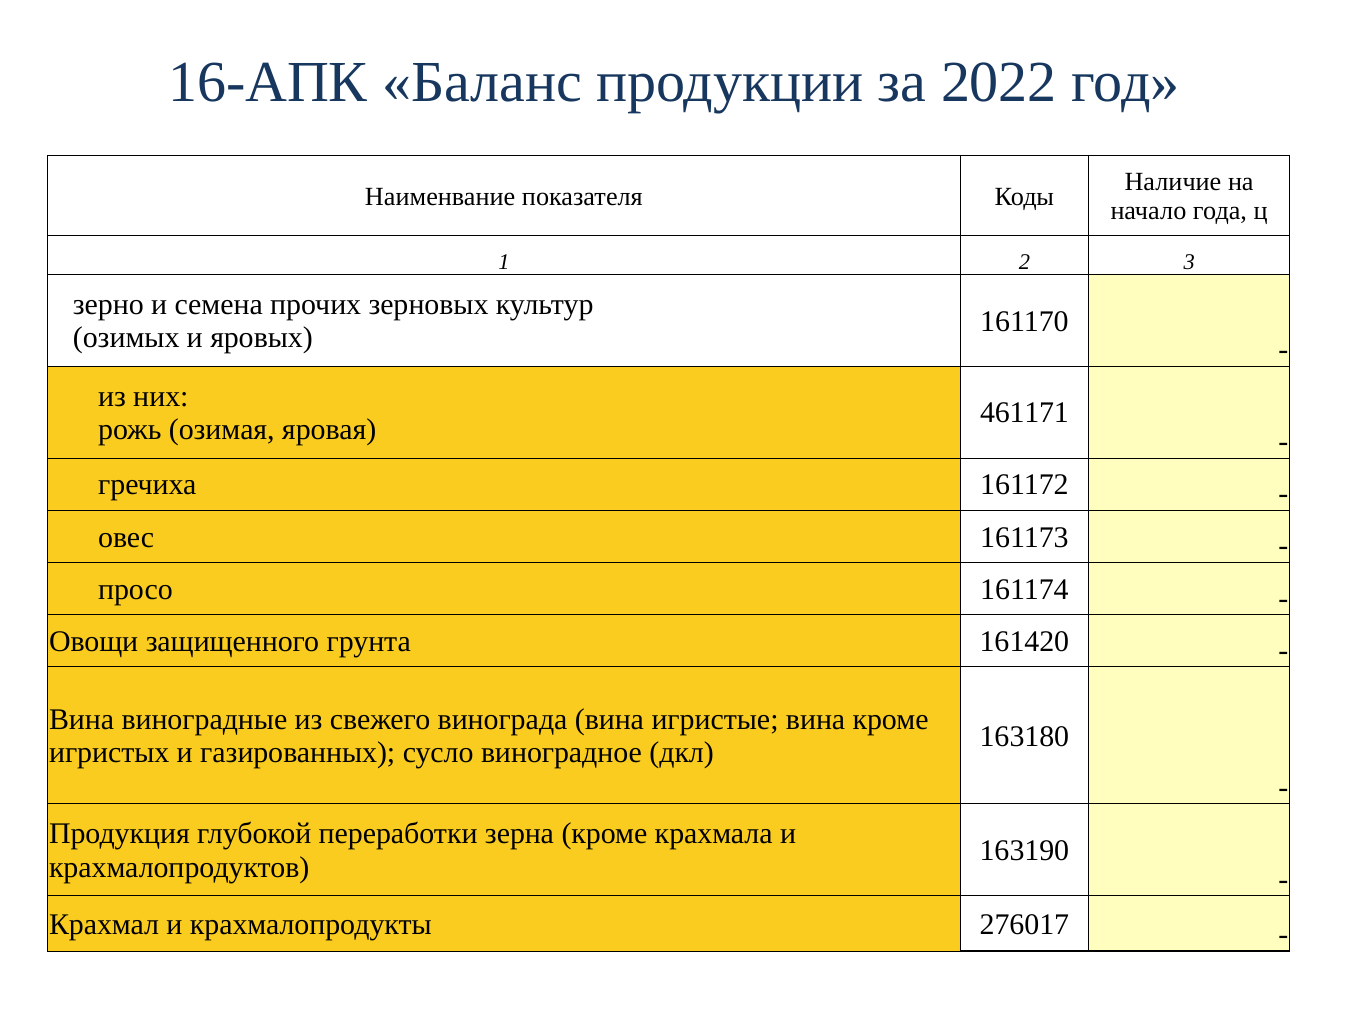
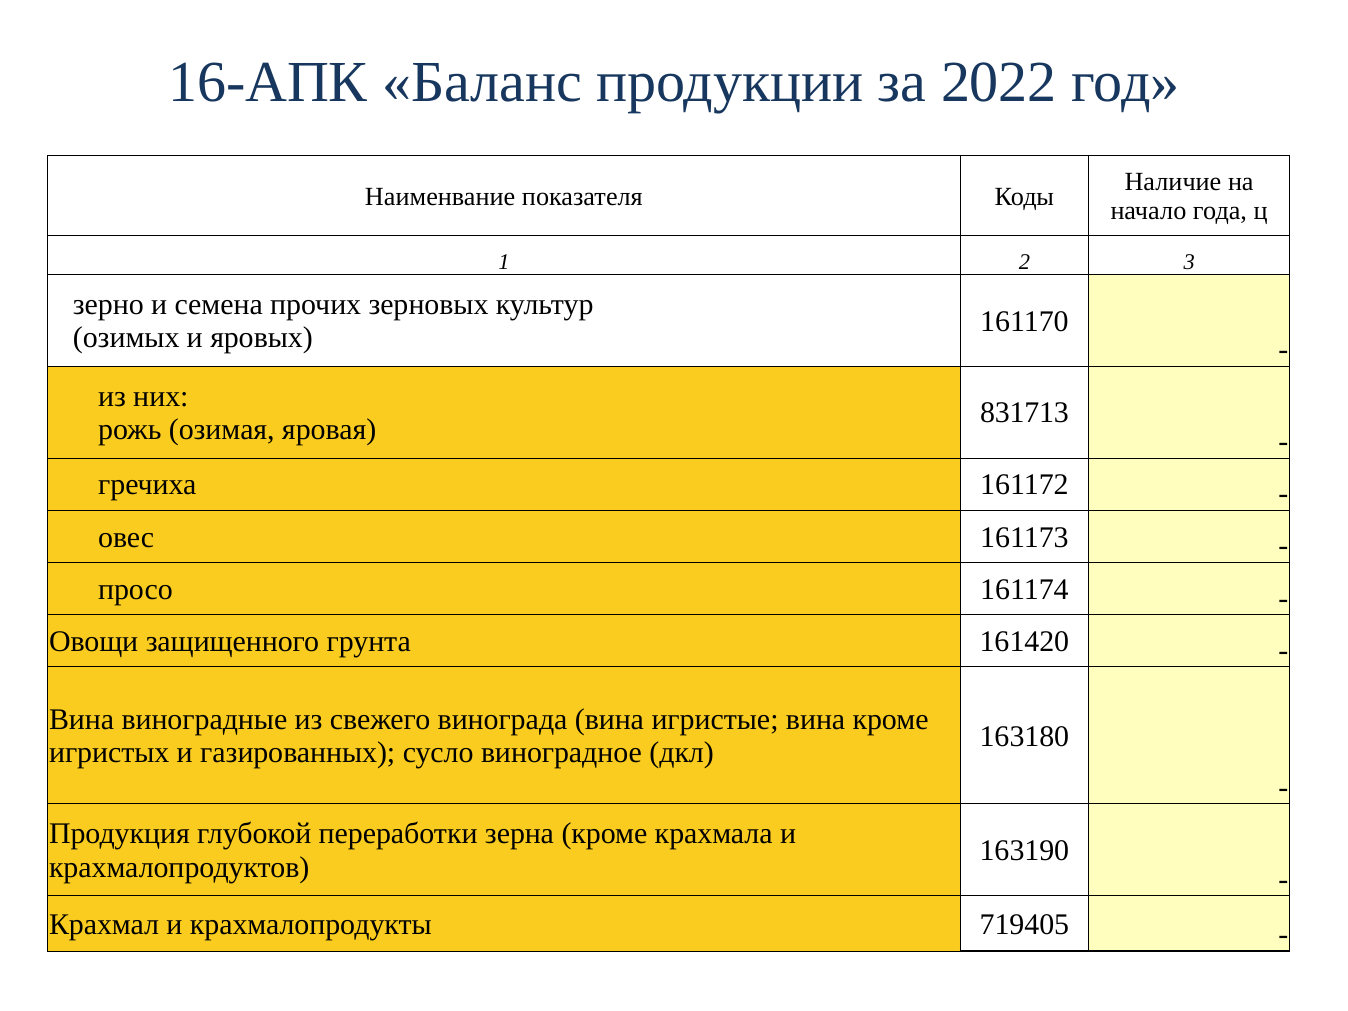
461171: 461171 -> 831713 (1025, 413)
276017: 276017 -> 719405 (1024, 924)
